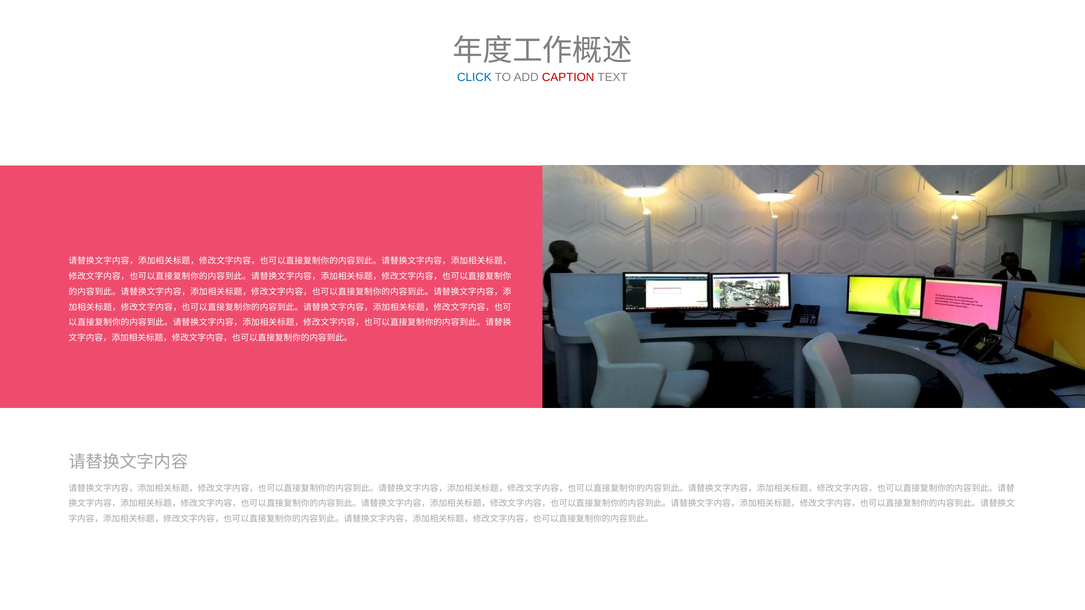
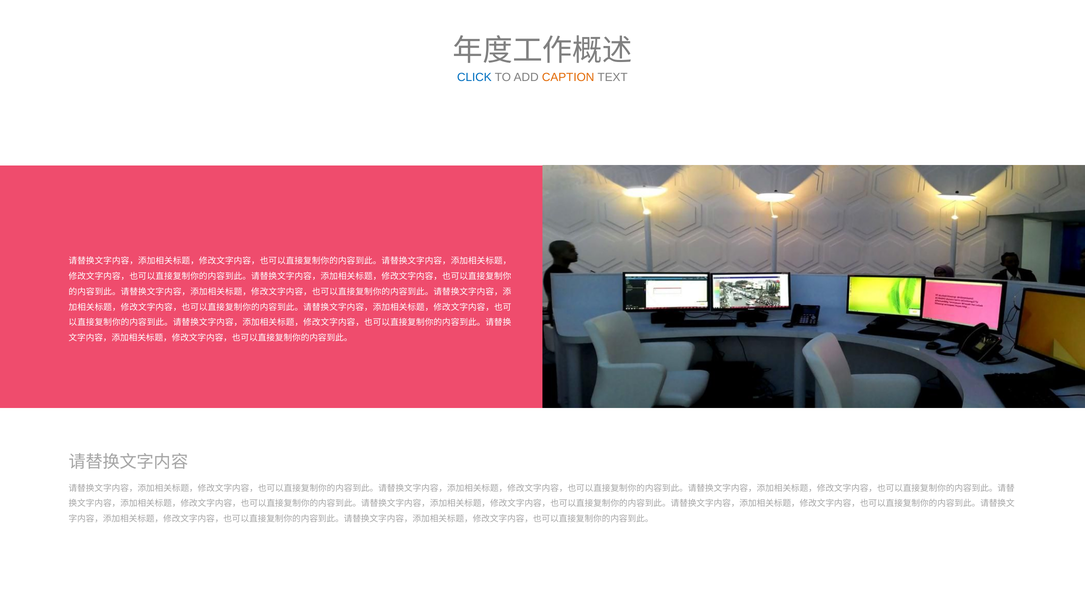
CAPTION colour: red -> orange (568, 77)
